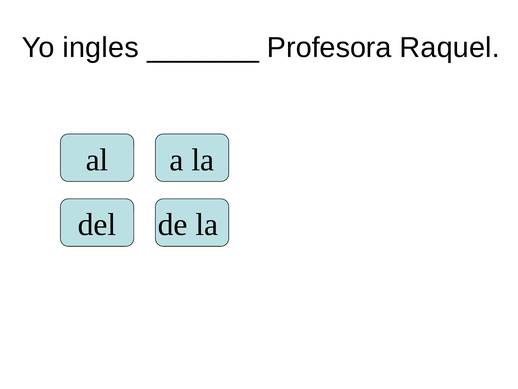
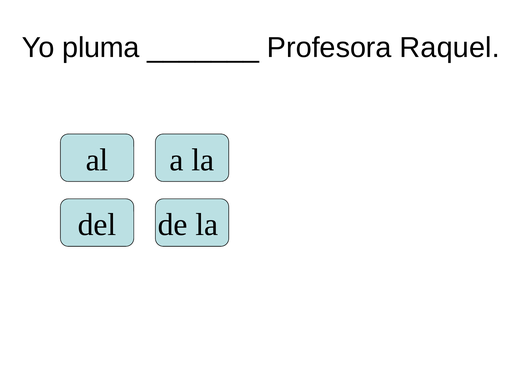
ingles: ingles -> pluma (101, 48)
